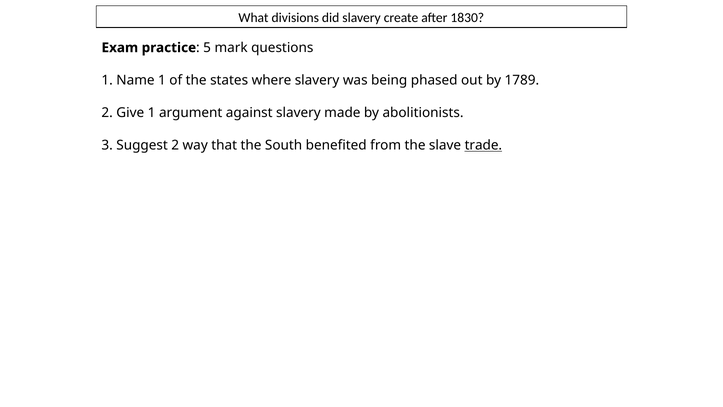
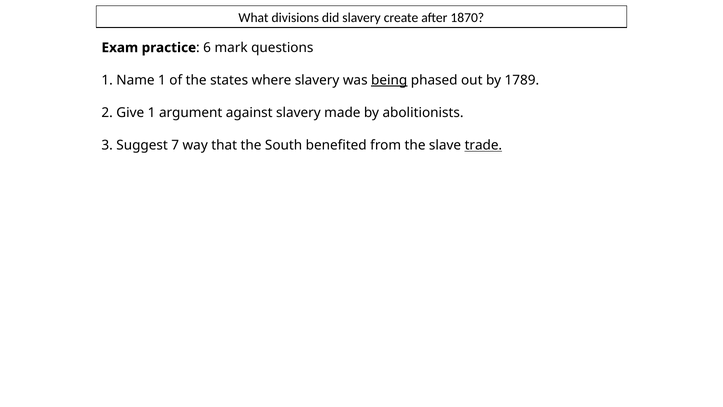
1830: 1830 -> 1870 (467, 18)
5: 5 -> 6 (207, 48)
being underline: none -> present (389, 80)
Suggest 2: 2 -> 7 (175, 145)
